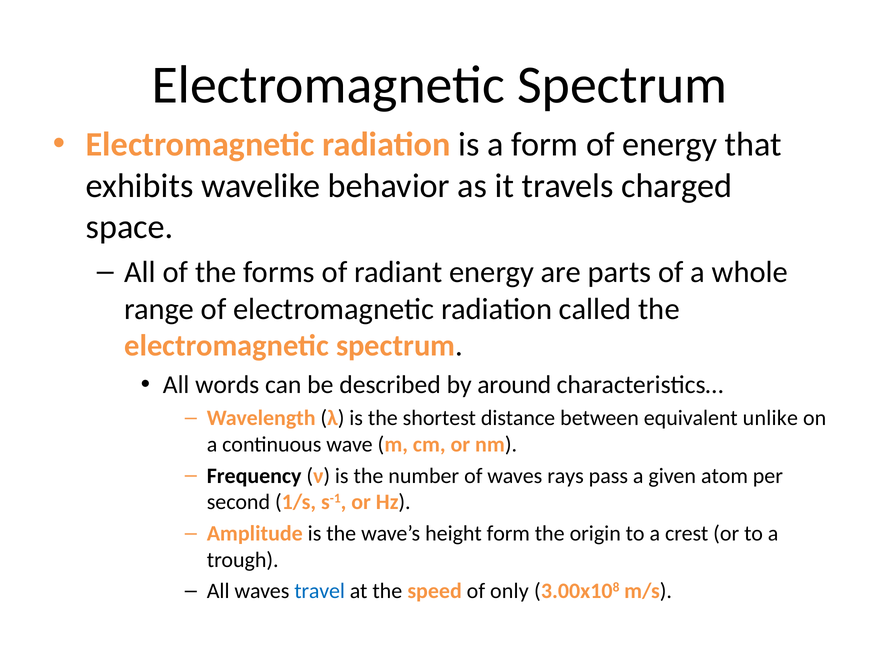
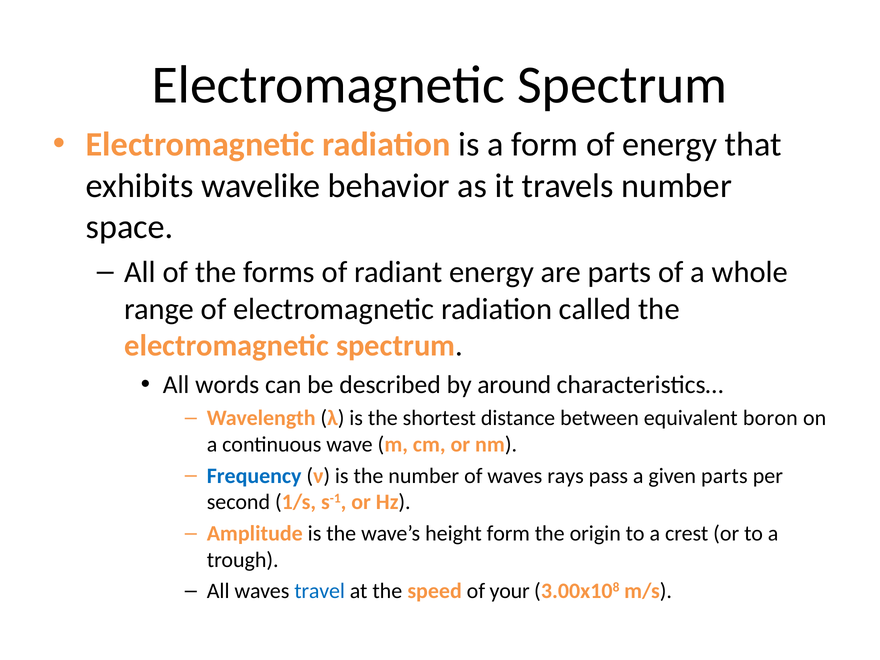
travels charged: charged -> number (677, 186)
unlike: unlike -> boron (770, 418)
Frequency colour: black -> blue (254, 476)
given atom: atom -> parts (724, 476)
only: only -> your (510, 591)
